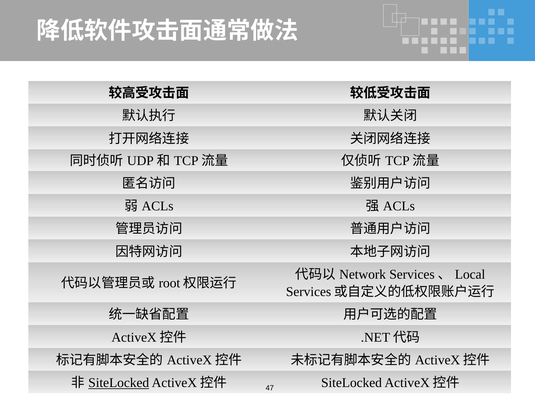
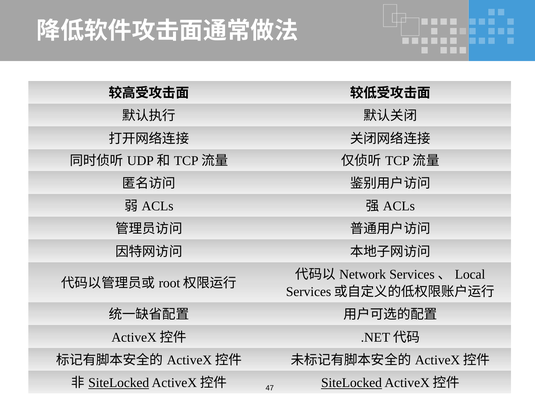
SiteLocked underline: none -> present (352, 383)
